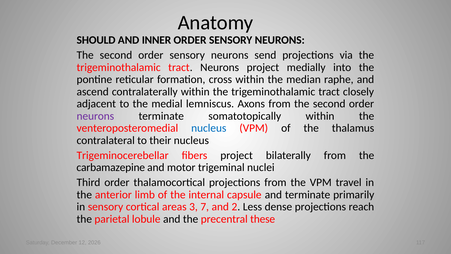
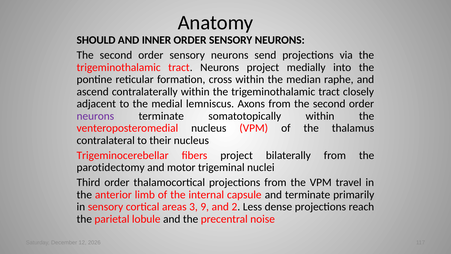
nucleus colour: blue -> black (209, 128)
carbamazepine: carbamazepine -> parotidectomy (111, 167)
7: 7 -> 9 (205, 207)
these: these -> noise (263, 219)
